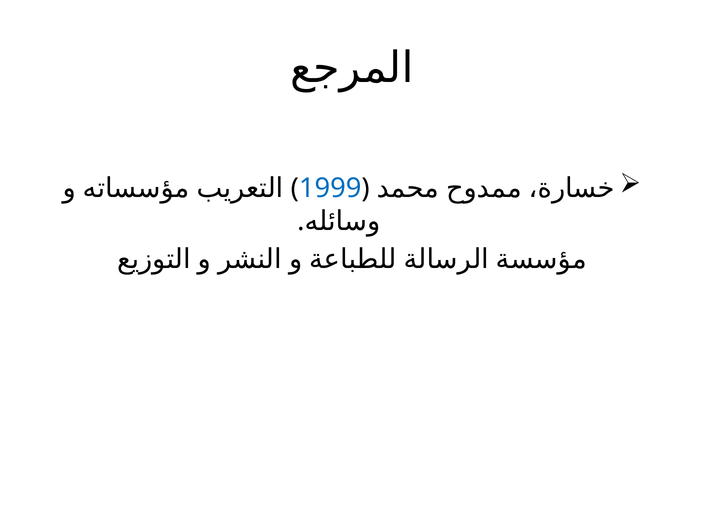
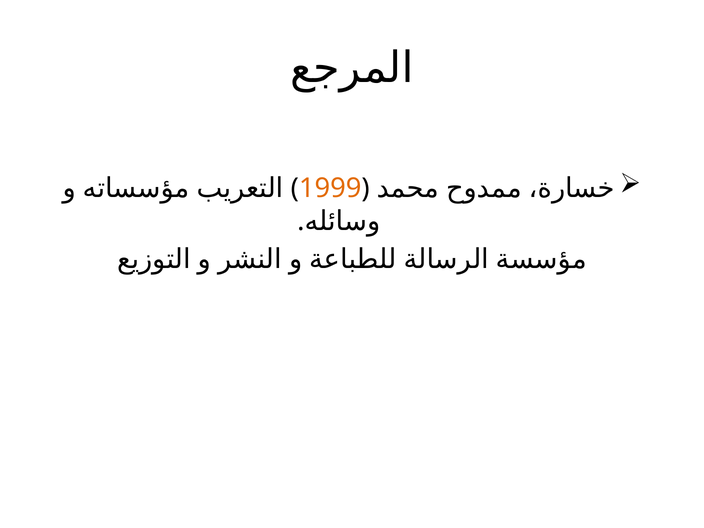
1999 colour: blue -> orange (330, 188)
